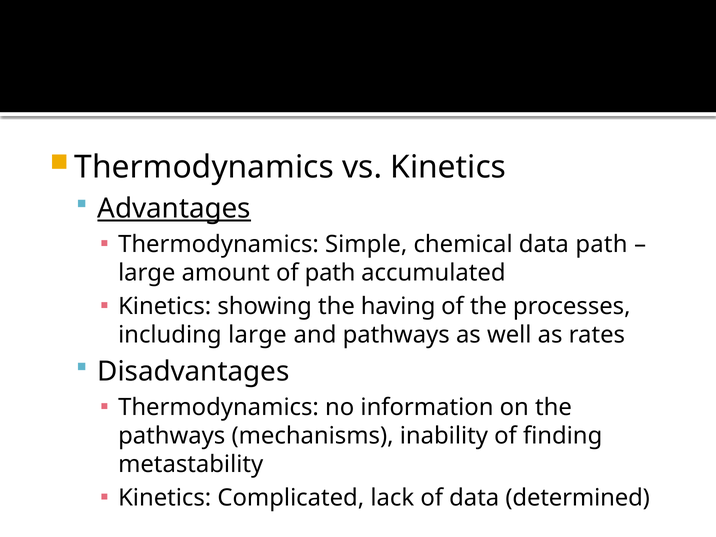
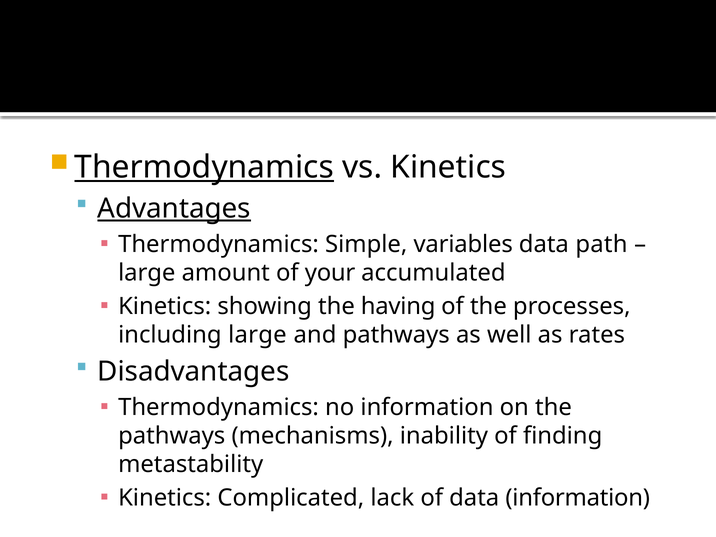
Thermodynamics underline: none -> present (204, 167)
chemical: chemical -> variables (463, 244)
of path: path -> your (330, 273)
data determined: determined -> information (578, 498)
